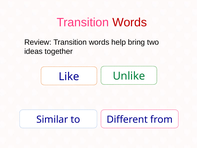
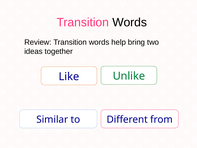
Words colour: red -> black (130, 22)
